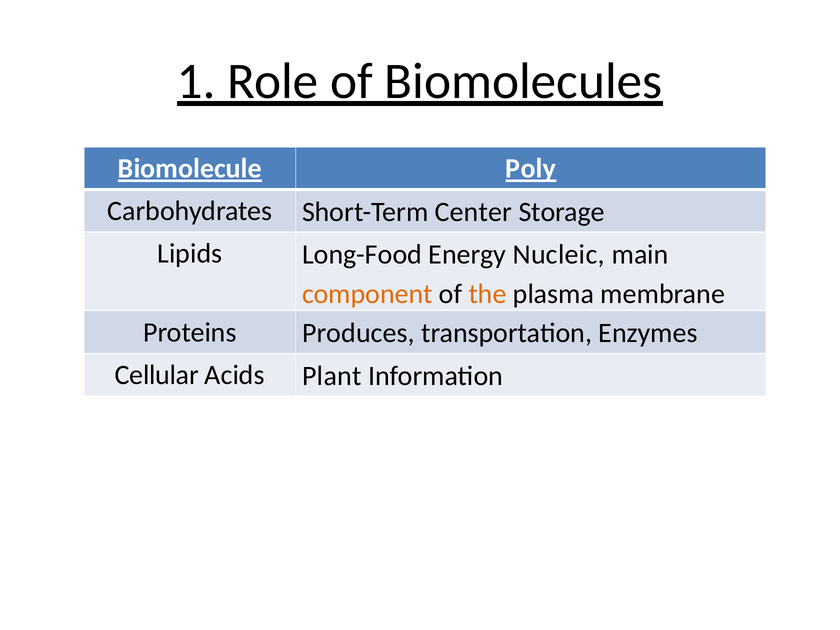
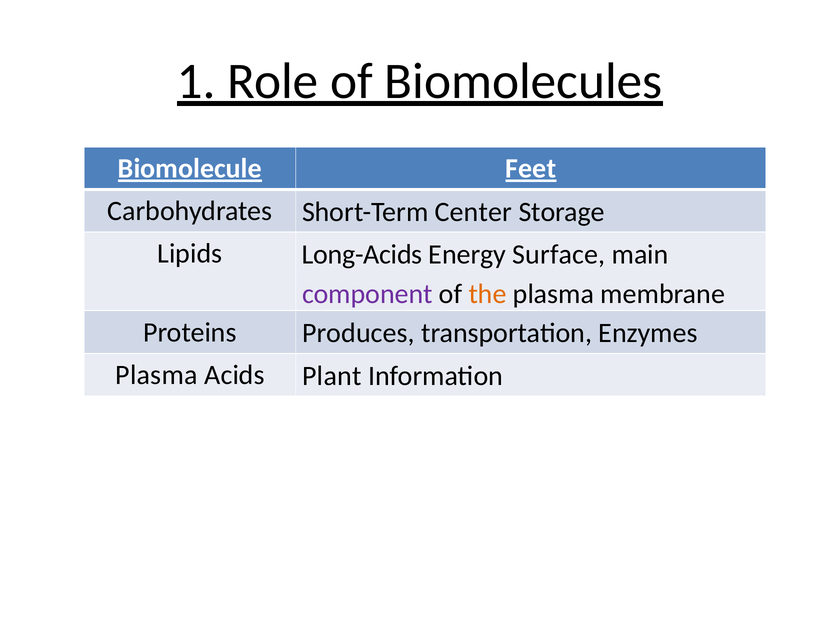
Poly: Poly -> Feet (531, 169)
Long-Food: Long-Food -> Long-Acids (362, 255)
Nucleic: Nucleic -> Surface (559, 255)
component colour: orange -> purple (367, 294)
Cellular: Cellular -> Plasma (156, 375)
